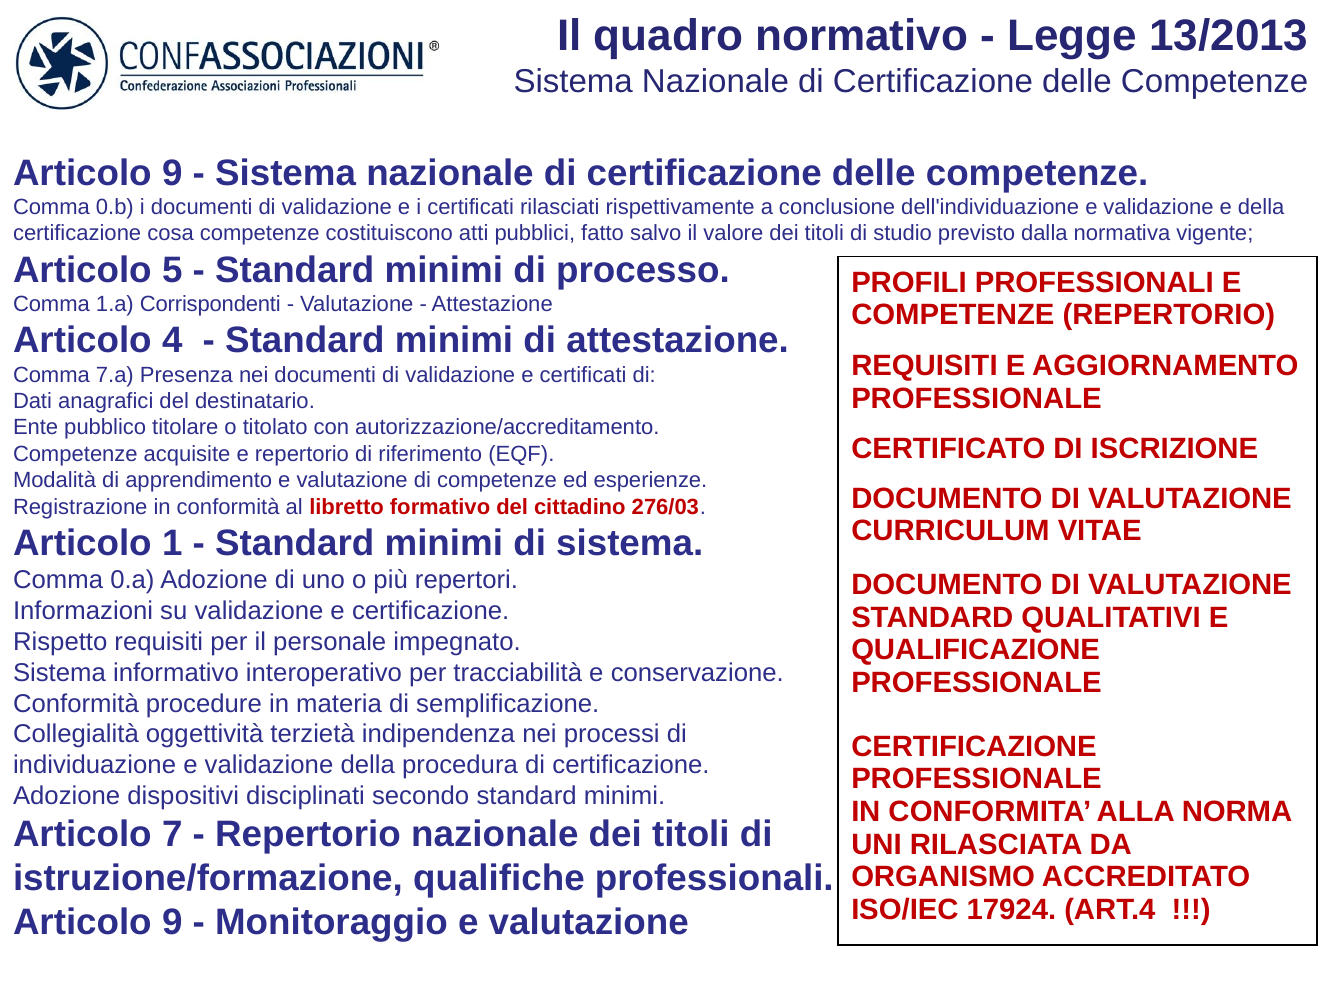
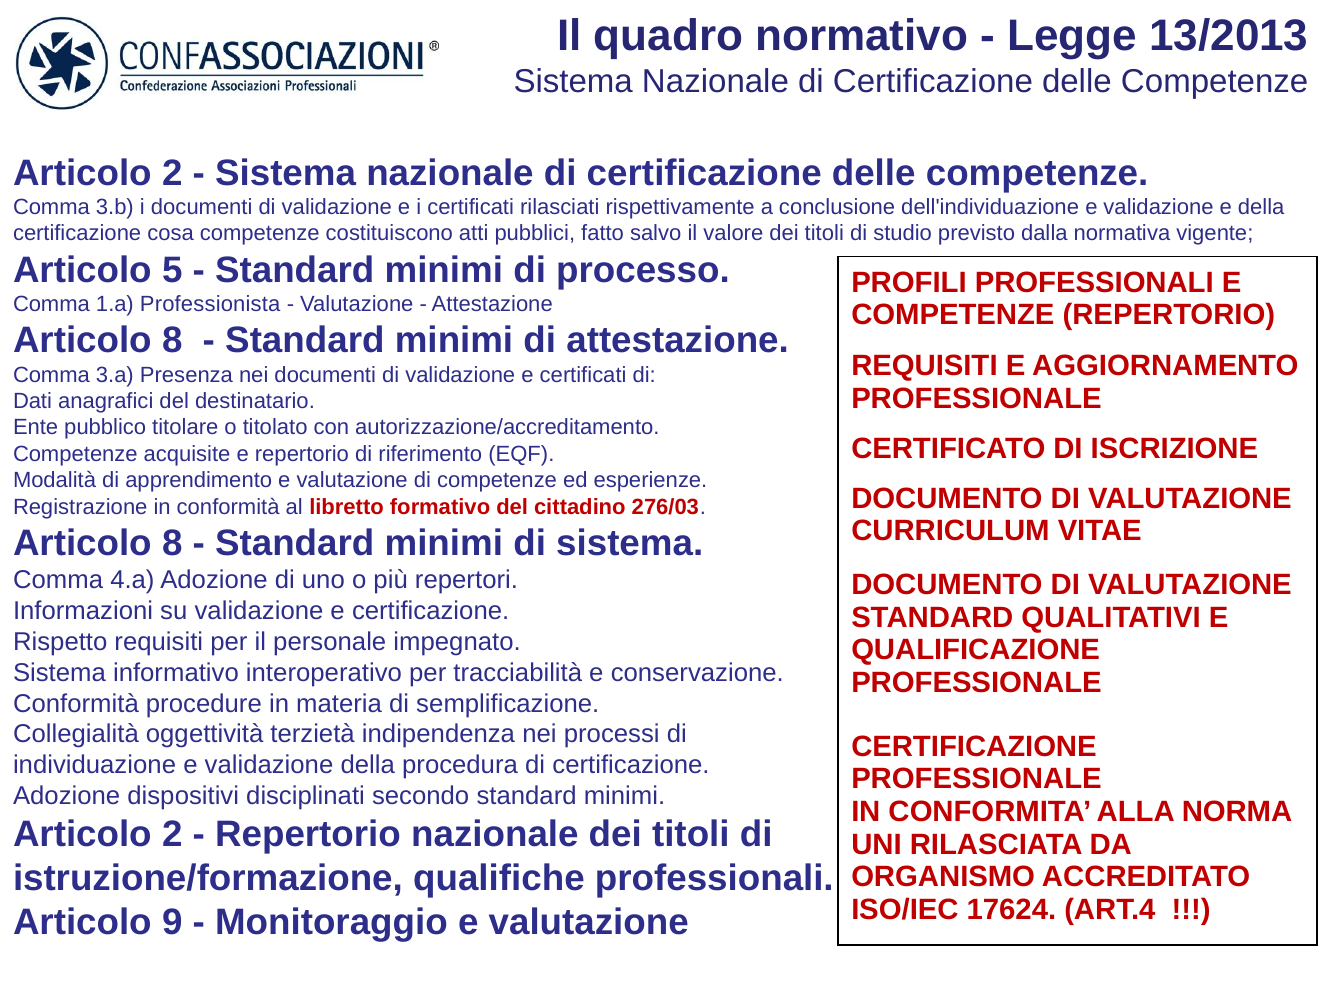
9: 9 -> 2 (172, 173)
0.b: 0.b -> 3.b (115, 207)
Corrispondenti: Corrispondenti -> Professionista (210, 304)
4: 4 -> 8 (172, 340)
7.a: 7.a -> 3.a (115, 375)
1: 1 -> 8 (172, 543)
0.a: 0.a -> 4.a (132, 580)
7: 7 -> 2 (172, 834)
17924: 17924 -> 17624 (1011, 909)
